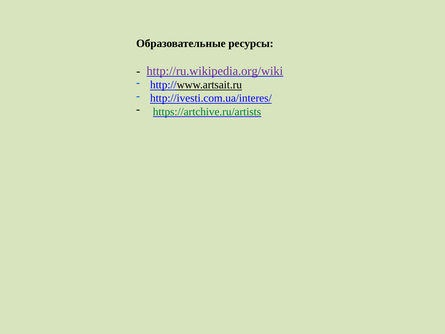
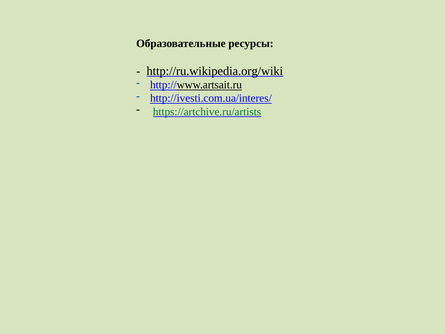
http://ru.wikipedia.org/wiki colour: purple -> black (215, 71)
